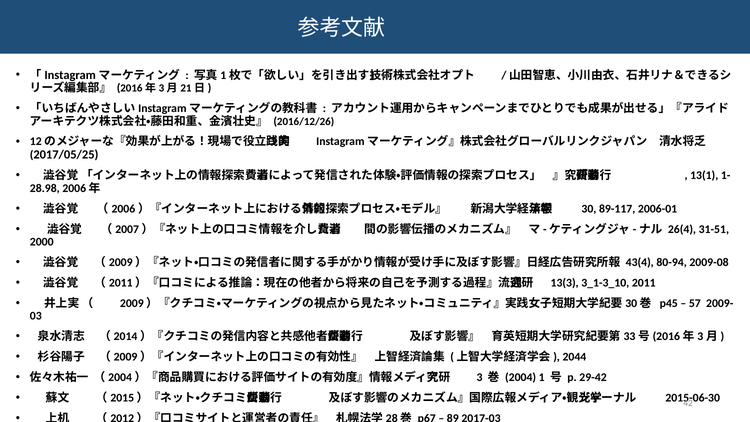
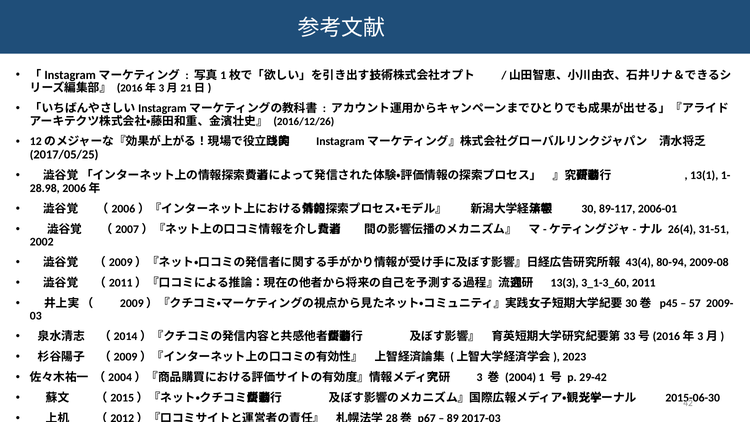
2000: 2000 -> 2002 (42, 242)
3_1-3_10: 3_1-3_10 -> 3_1-3_60 (605, 283)
2044: 2044 -> 2023 (574, 357)
